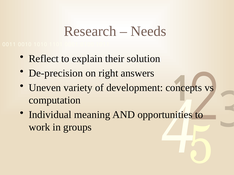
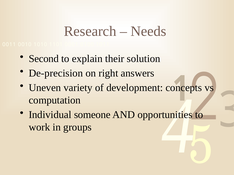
Reflect: Reflect -> Second (44, 59)
meaning: meaning -> someone (92, 115)
